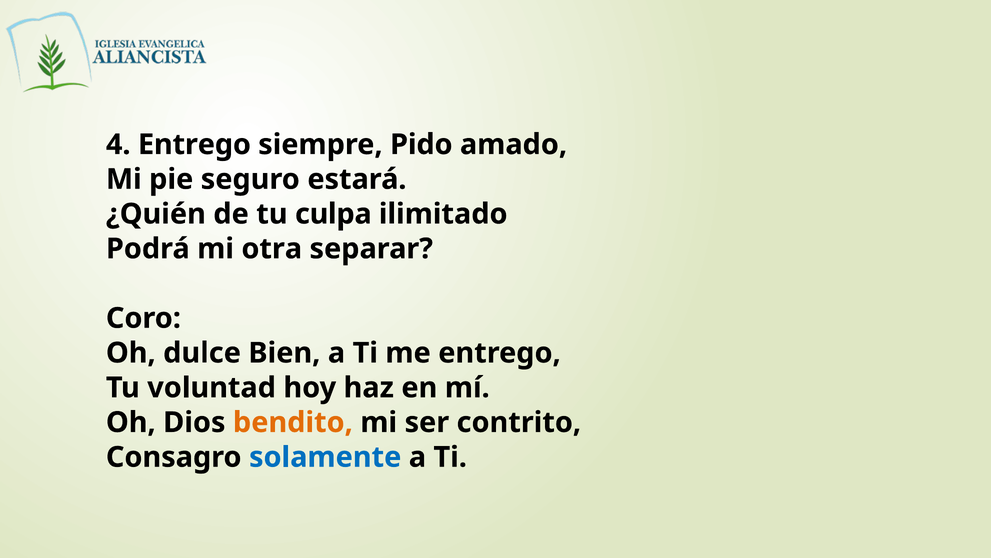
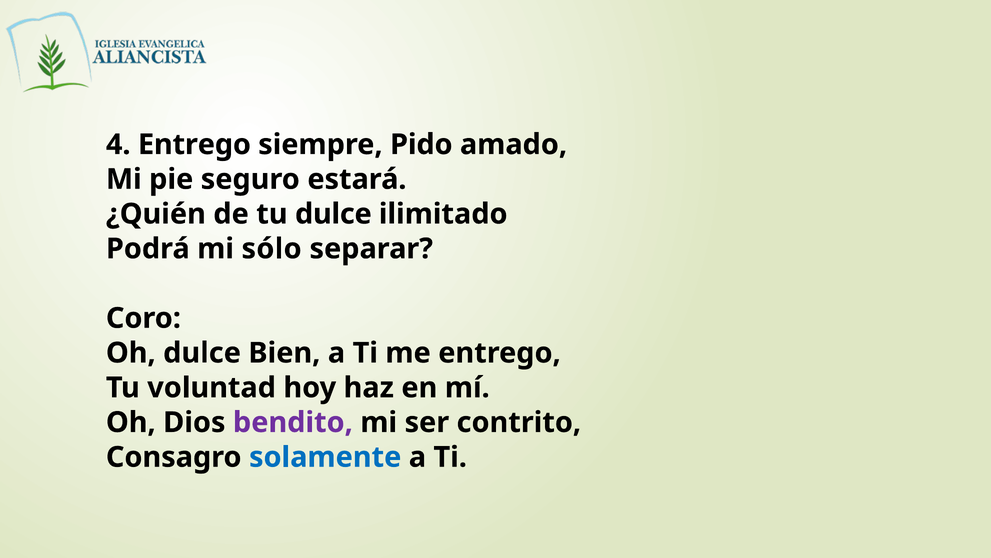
tu culpa: culpa -> dulce (333, 214)
otra: otra -> sólo (272, 249)
bendito colour: orange -> purple (293, 422)
